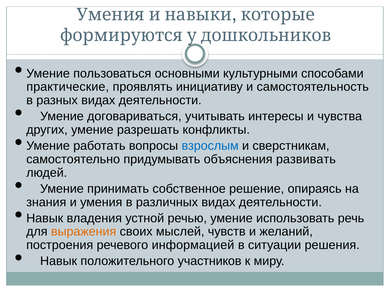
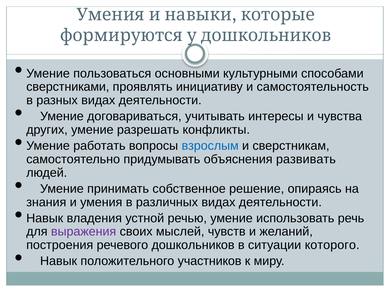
практические: практические -> сверстниками (68, 87)
выражения colour: orange -> purple (84, 232)
информацией: информацией -> дошкольников (193, 245)
решения: решения -> которого (332, 245)
